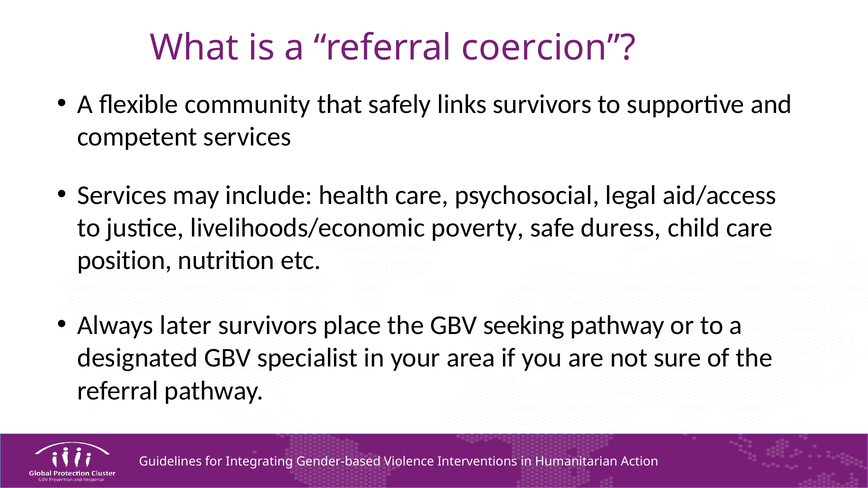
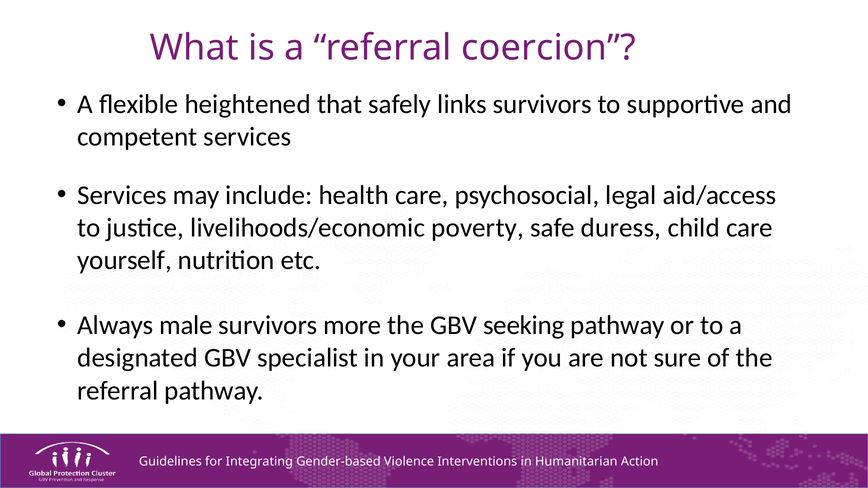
community: community -> heightened (248, 104)
position: position -> yourself (125, 261)
later: later -> male (186, 326)
place: place -> more (352, 326)
